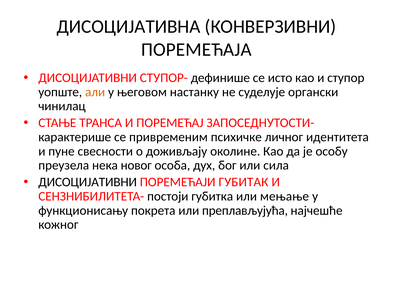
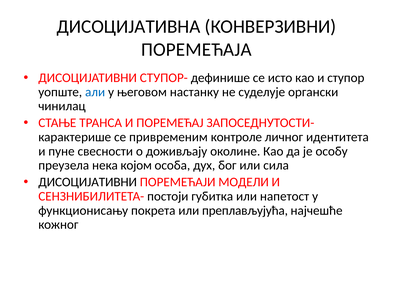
али colour: orange -> blue (95, 92)
психичке: психичке -> контроле (236, 137)
новог: новог -> којом (136, 165)
ГУБИТАК: ГУБИТАК -> МОДЕЛИ (244, 182)
мењање: мењање -> напетост (285, 196)
